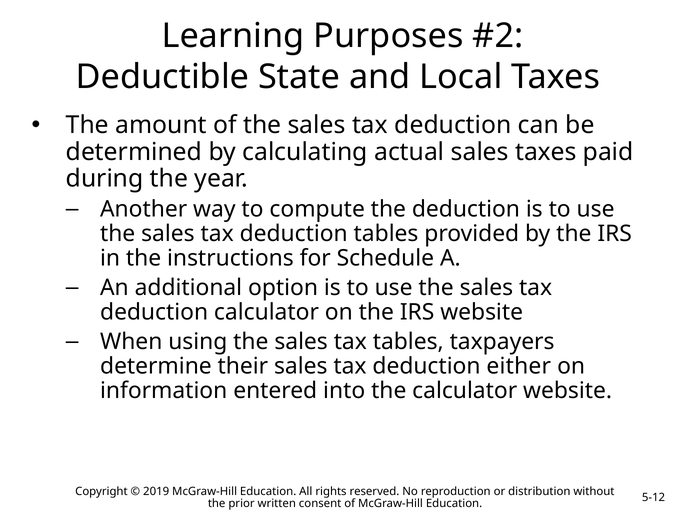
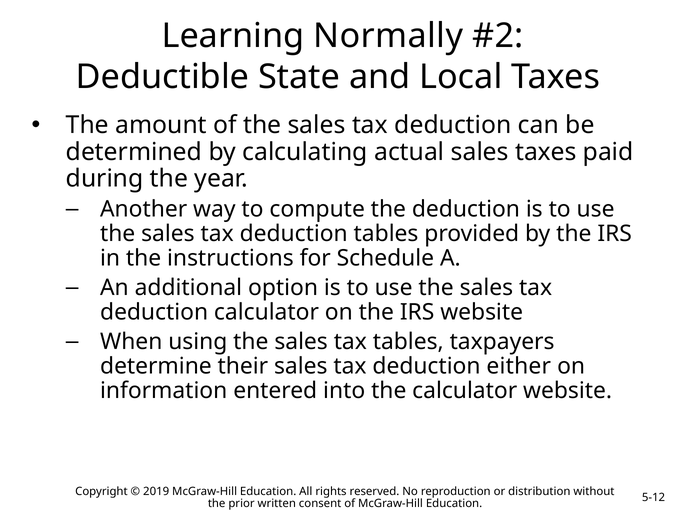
Purposes: Purposes -> Normally (388, 36)
